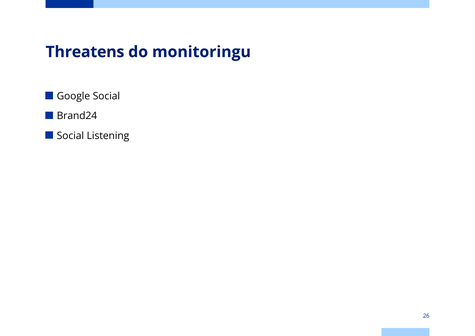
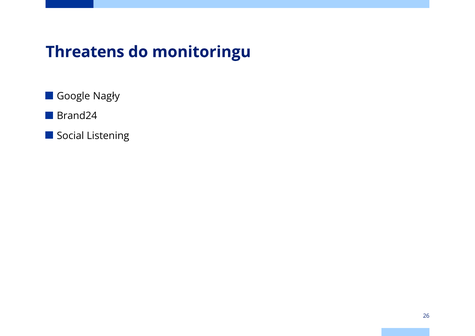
Google Social: Social -> Nagły (106, 96)
